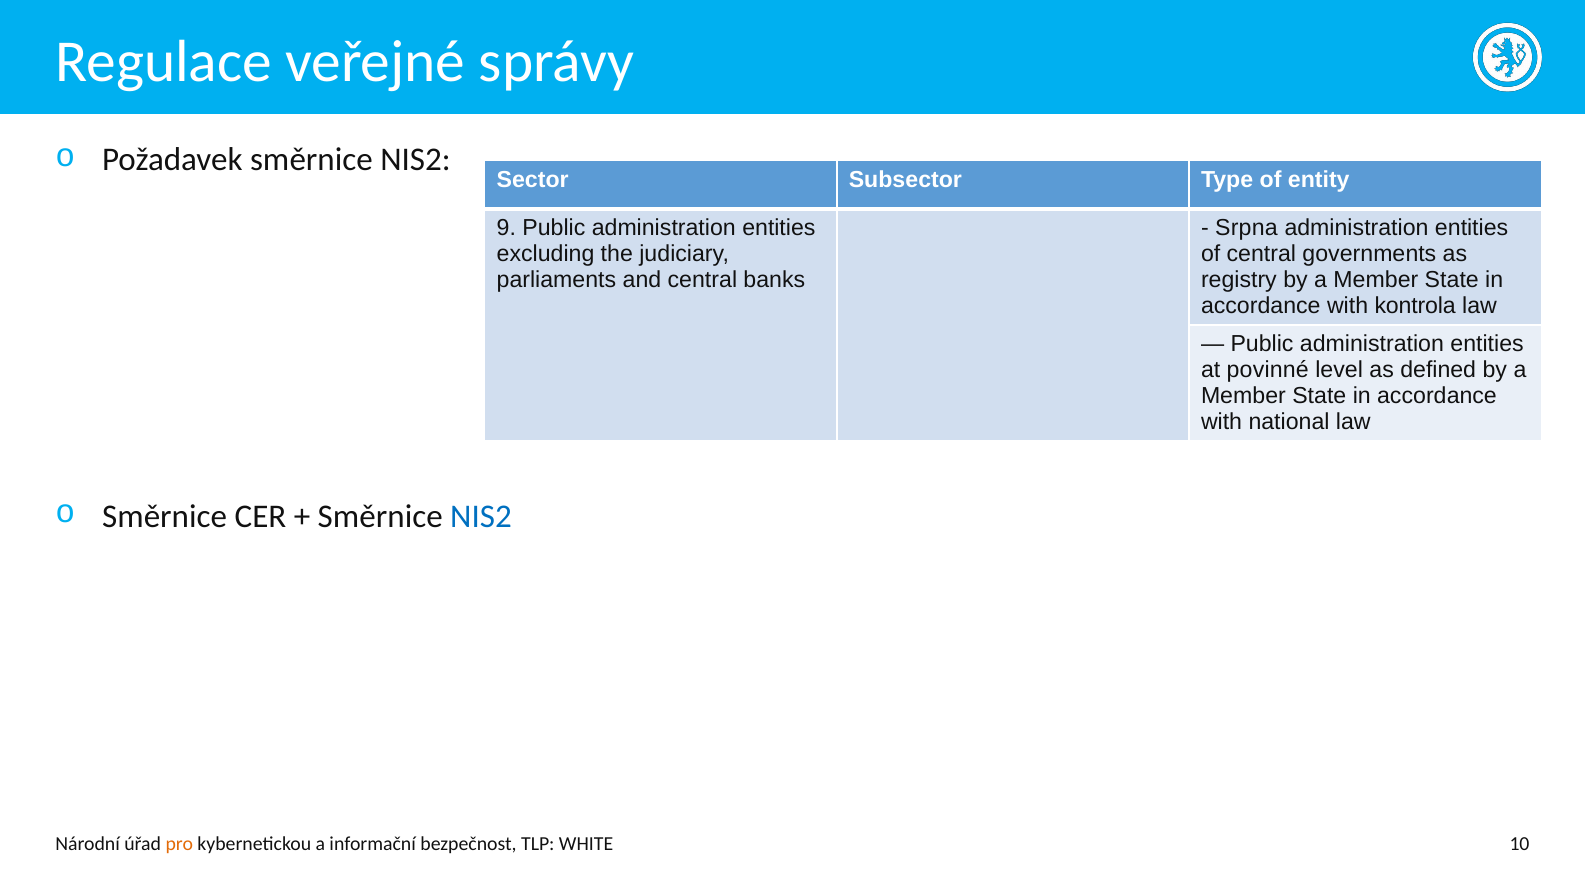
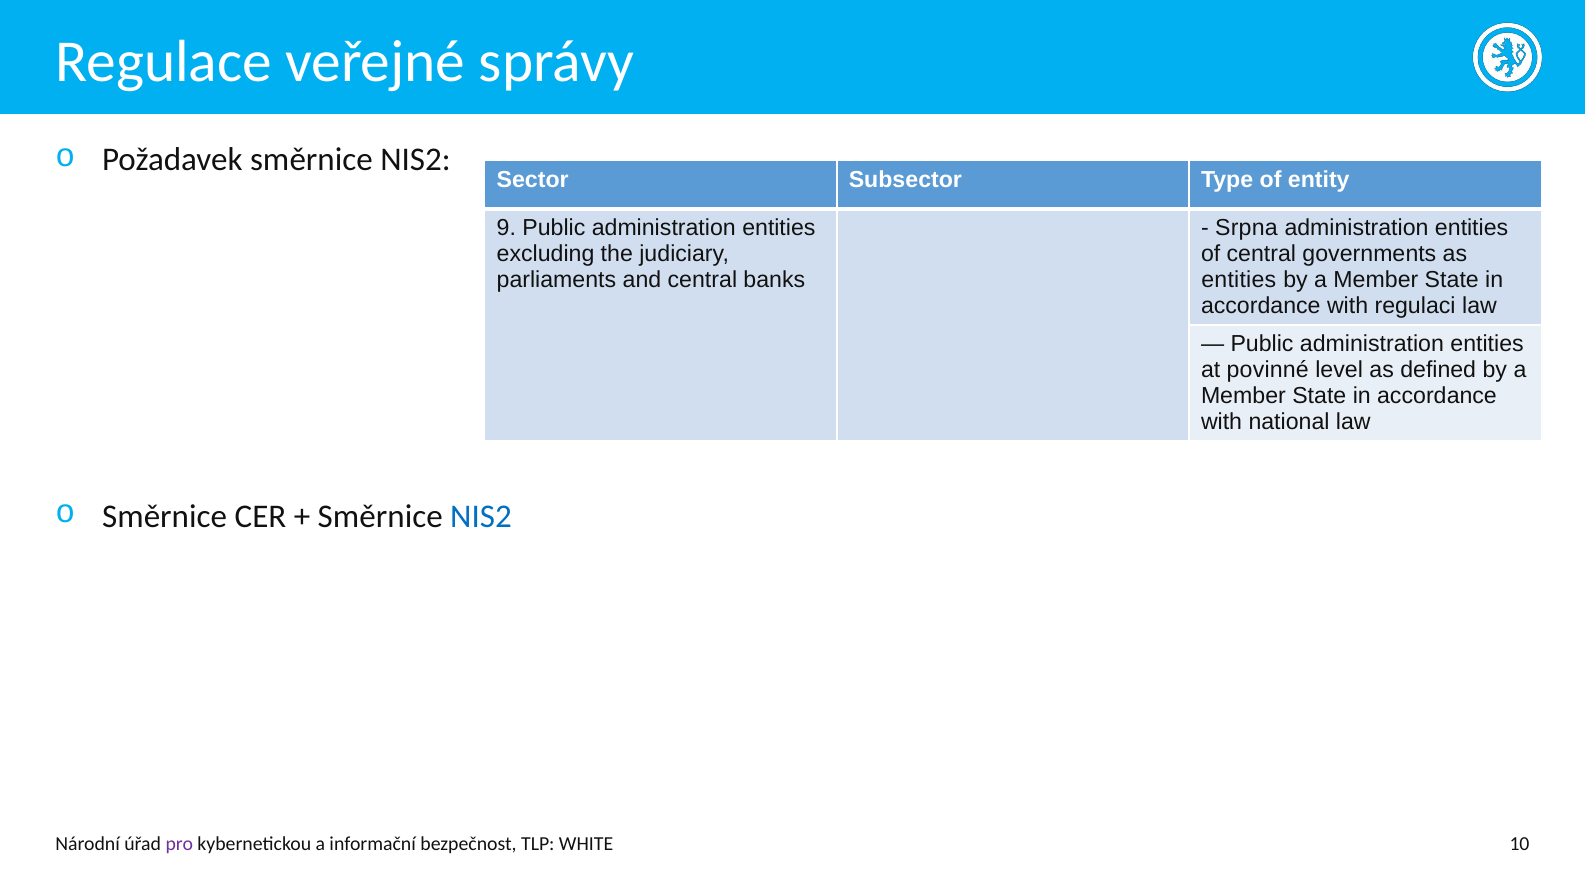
registry: registry -> entities (1239, 280)
kontrola: kontrola -> regulaci (1415, 306)
pro colour: orange -> purple (179, 844)
